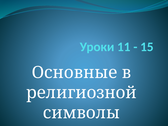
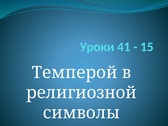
11: 11 -> 41 (124, 47)
Основные: Основные -> Темперой (75, 72)
